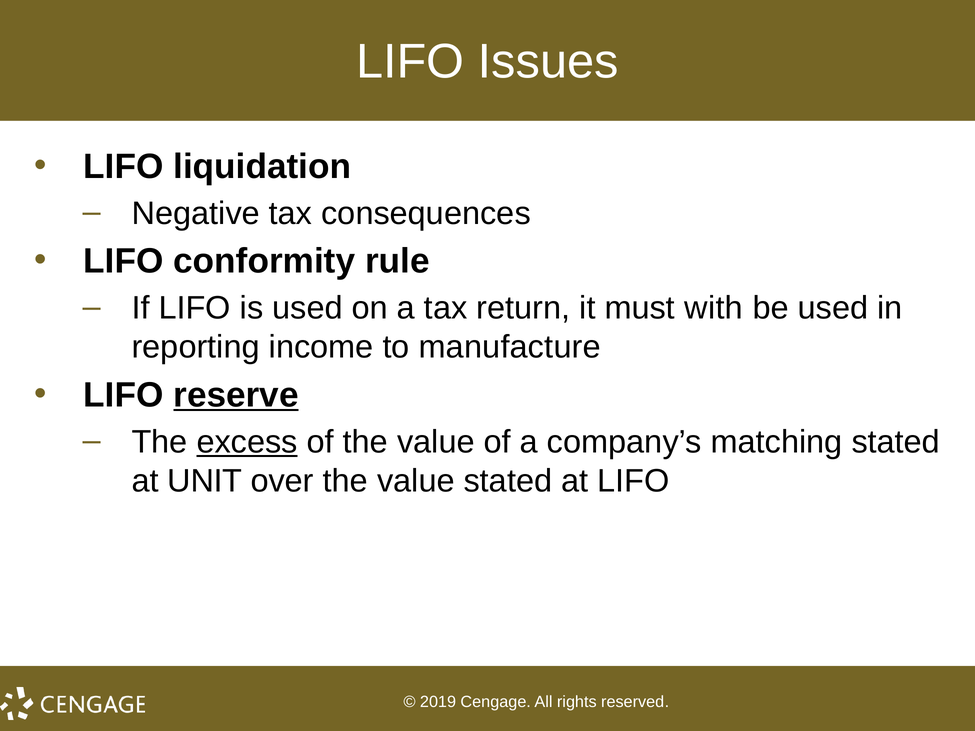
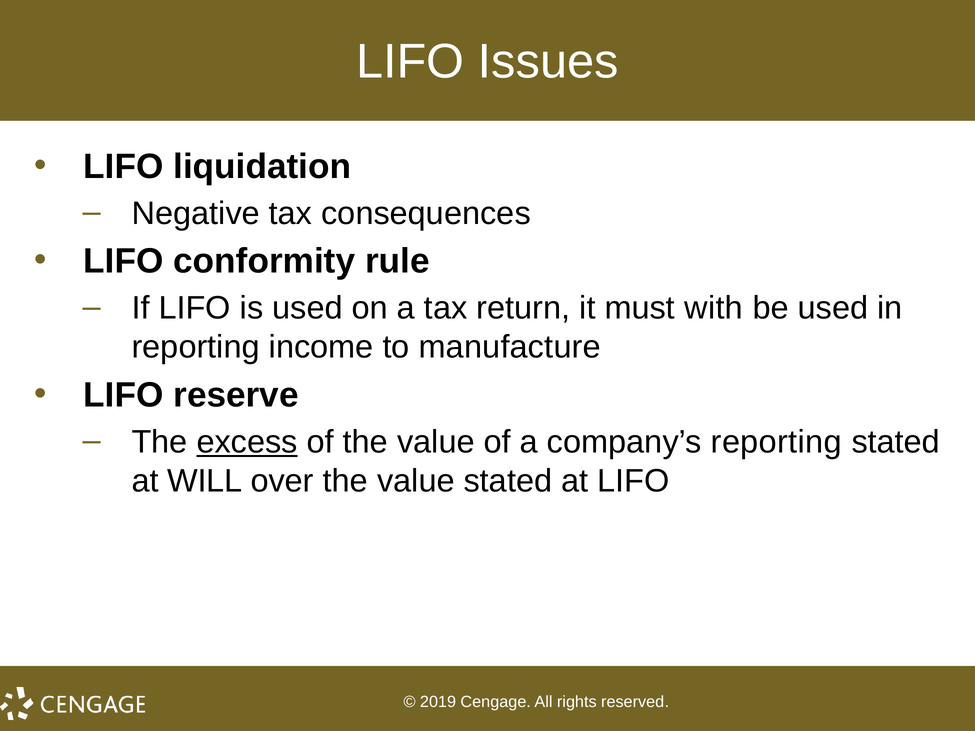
reserve underline: present -> none (236, 395)
company’s matching: matching -> reporting (776, 442)
UNIT: UNIT -> WILL (205, 481)
